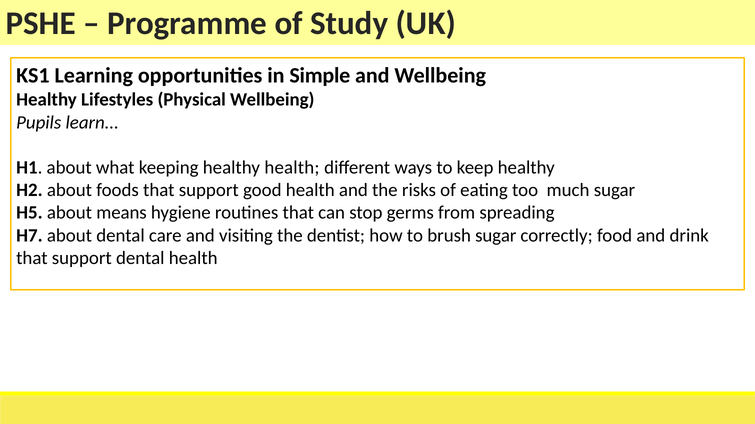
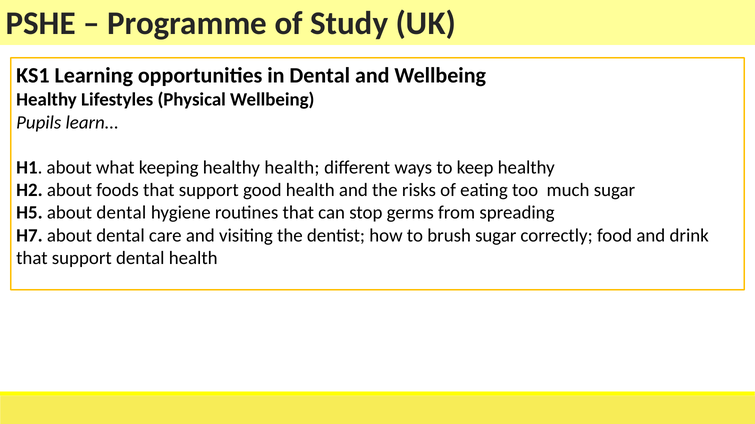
in Simple: Simple -> Dental (320, 76)
H5 about means: means -> dental (121, 213)
